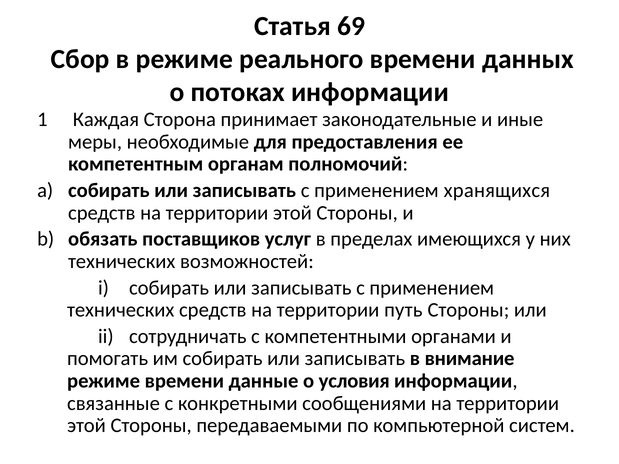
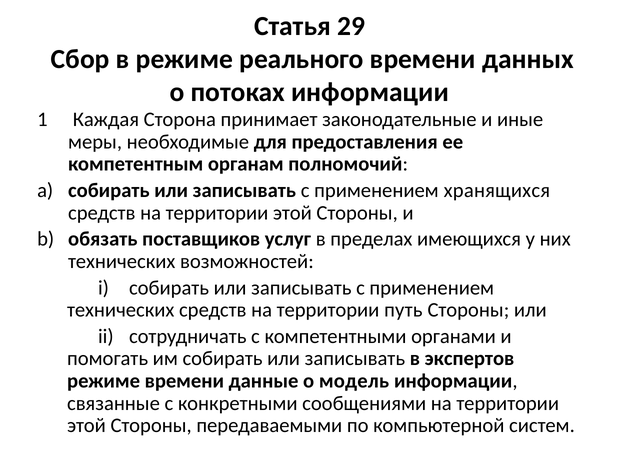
69: 69 -> 29 (351, 26)
внимание: внимание -> экспертов (469, 359)
условия: условия -> модель (354, 381)
